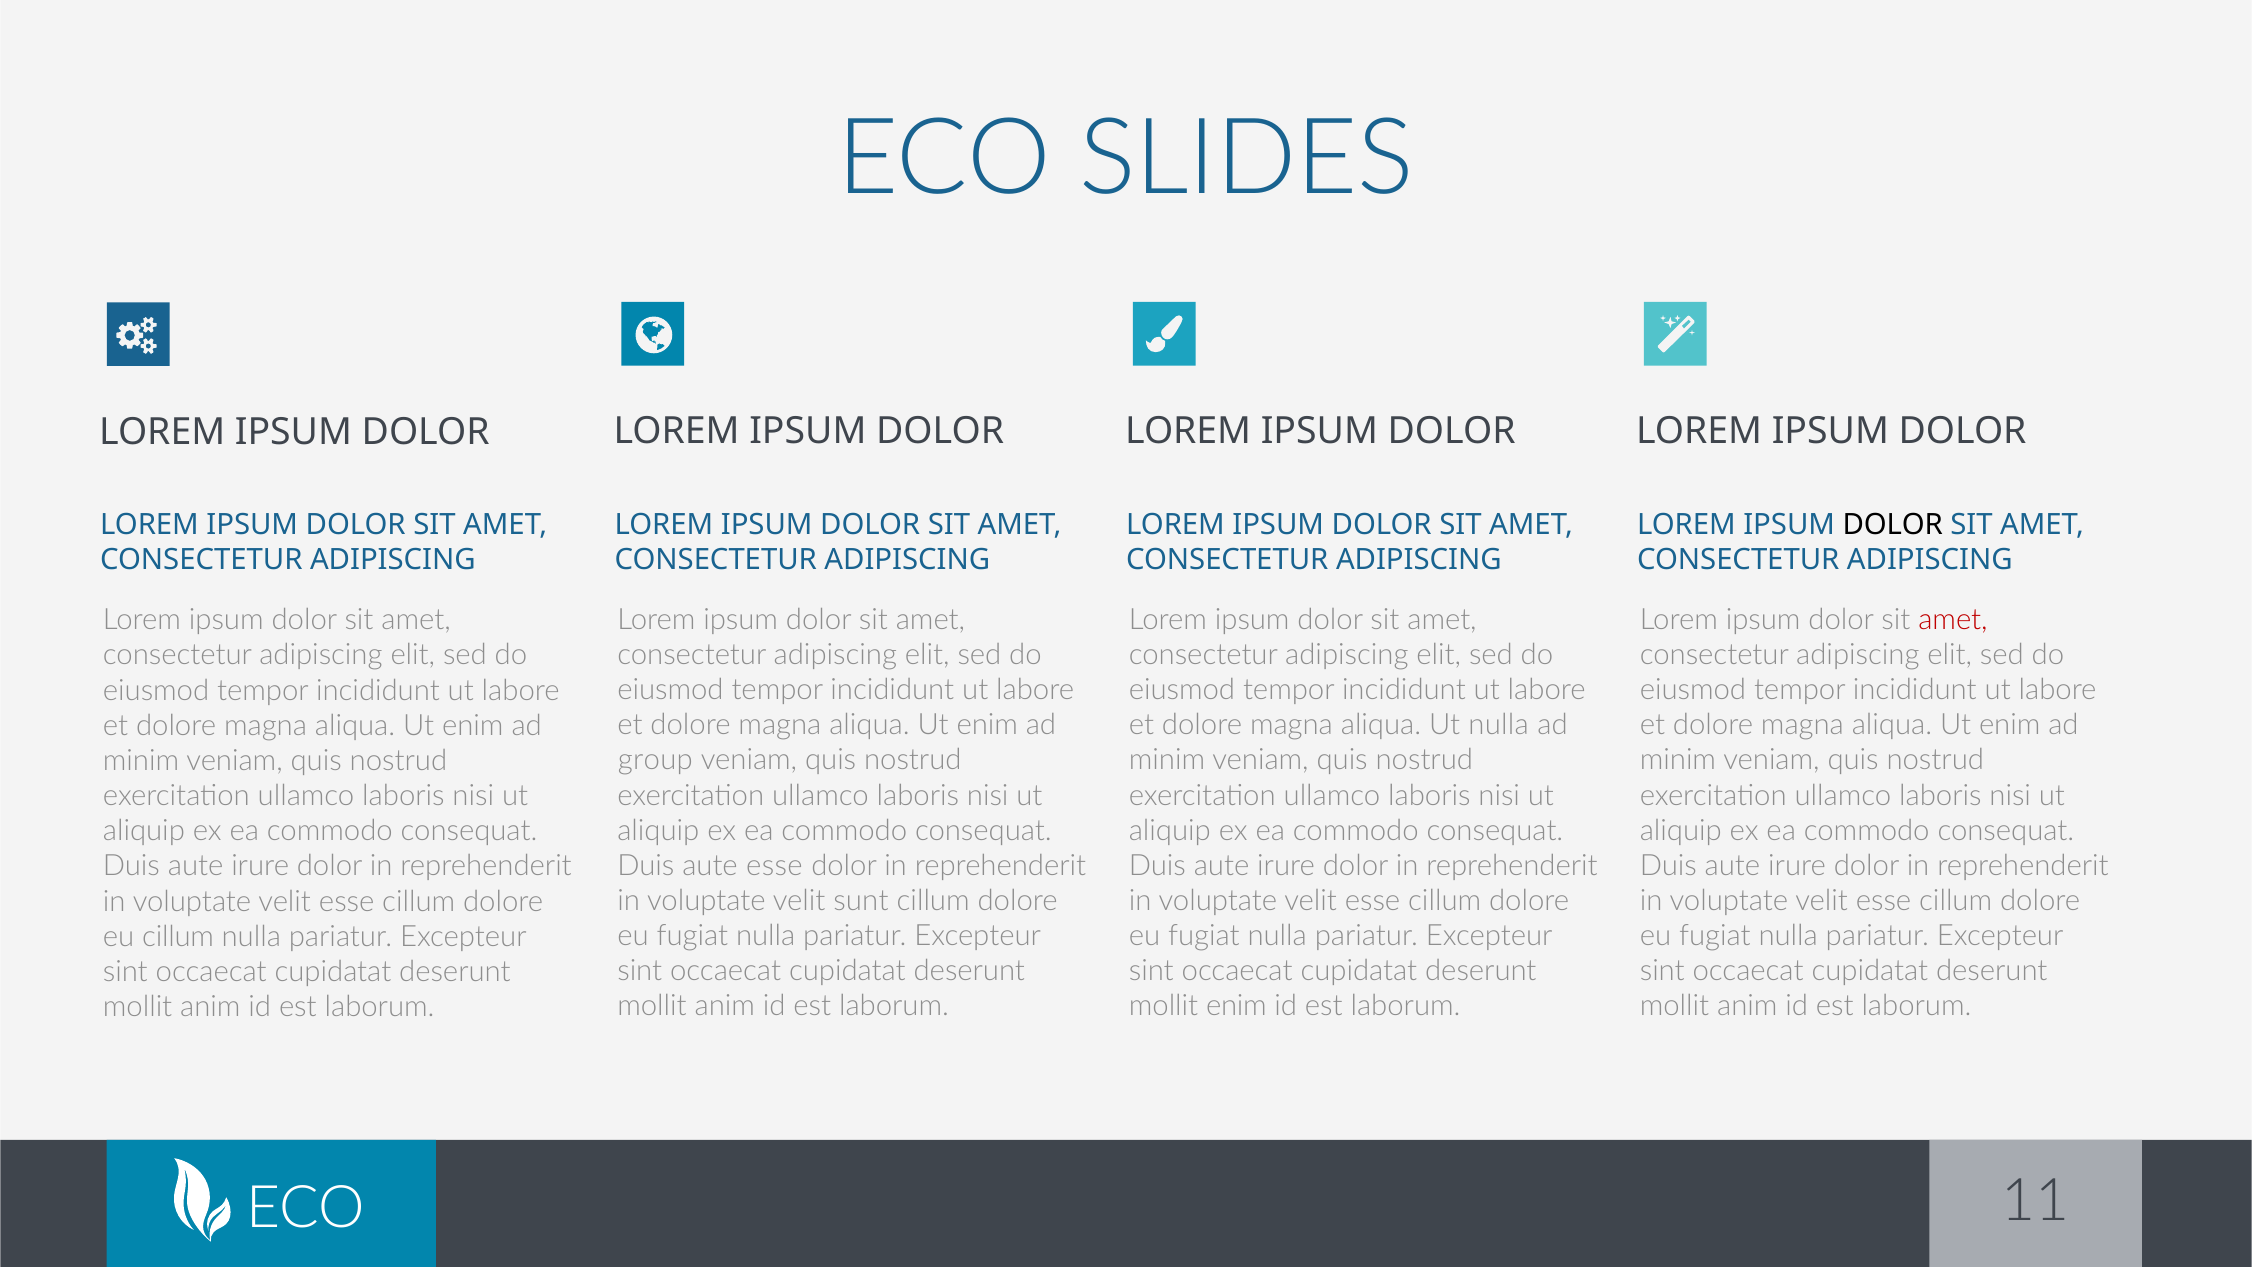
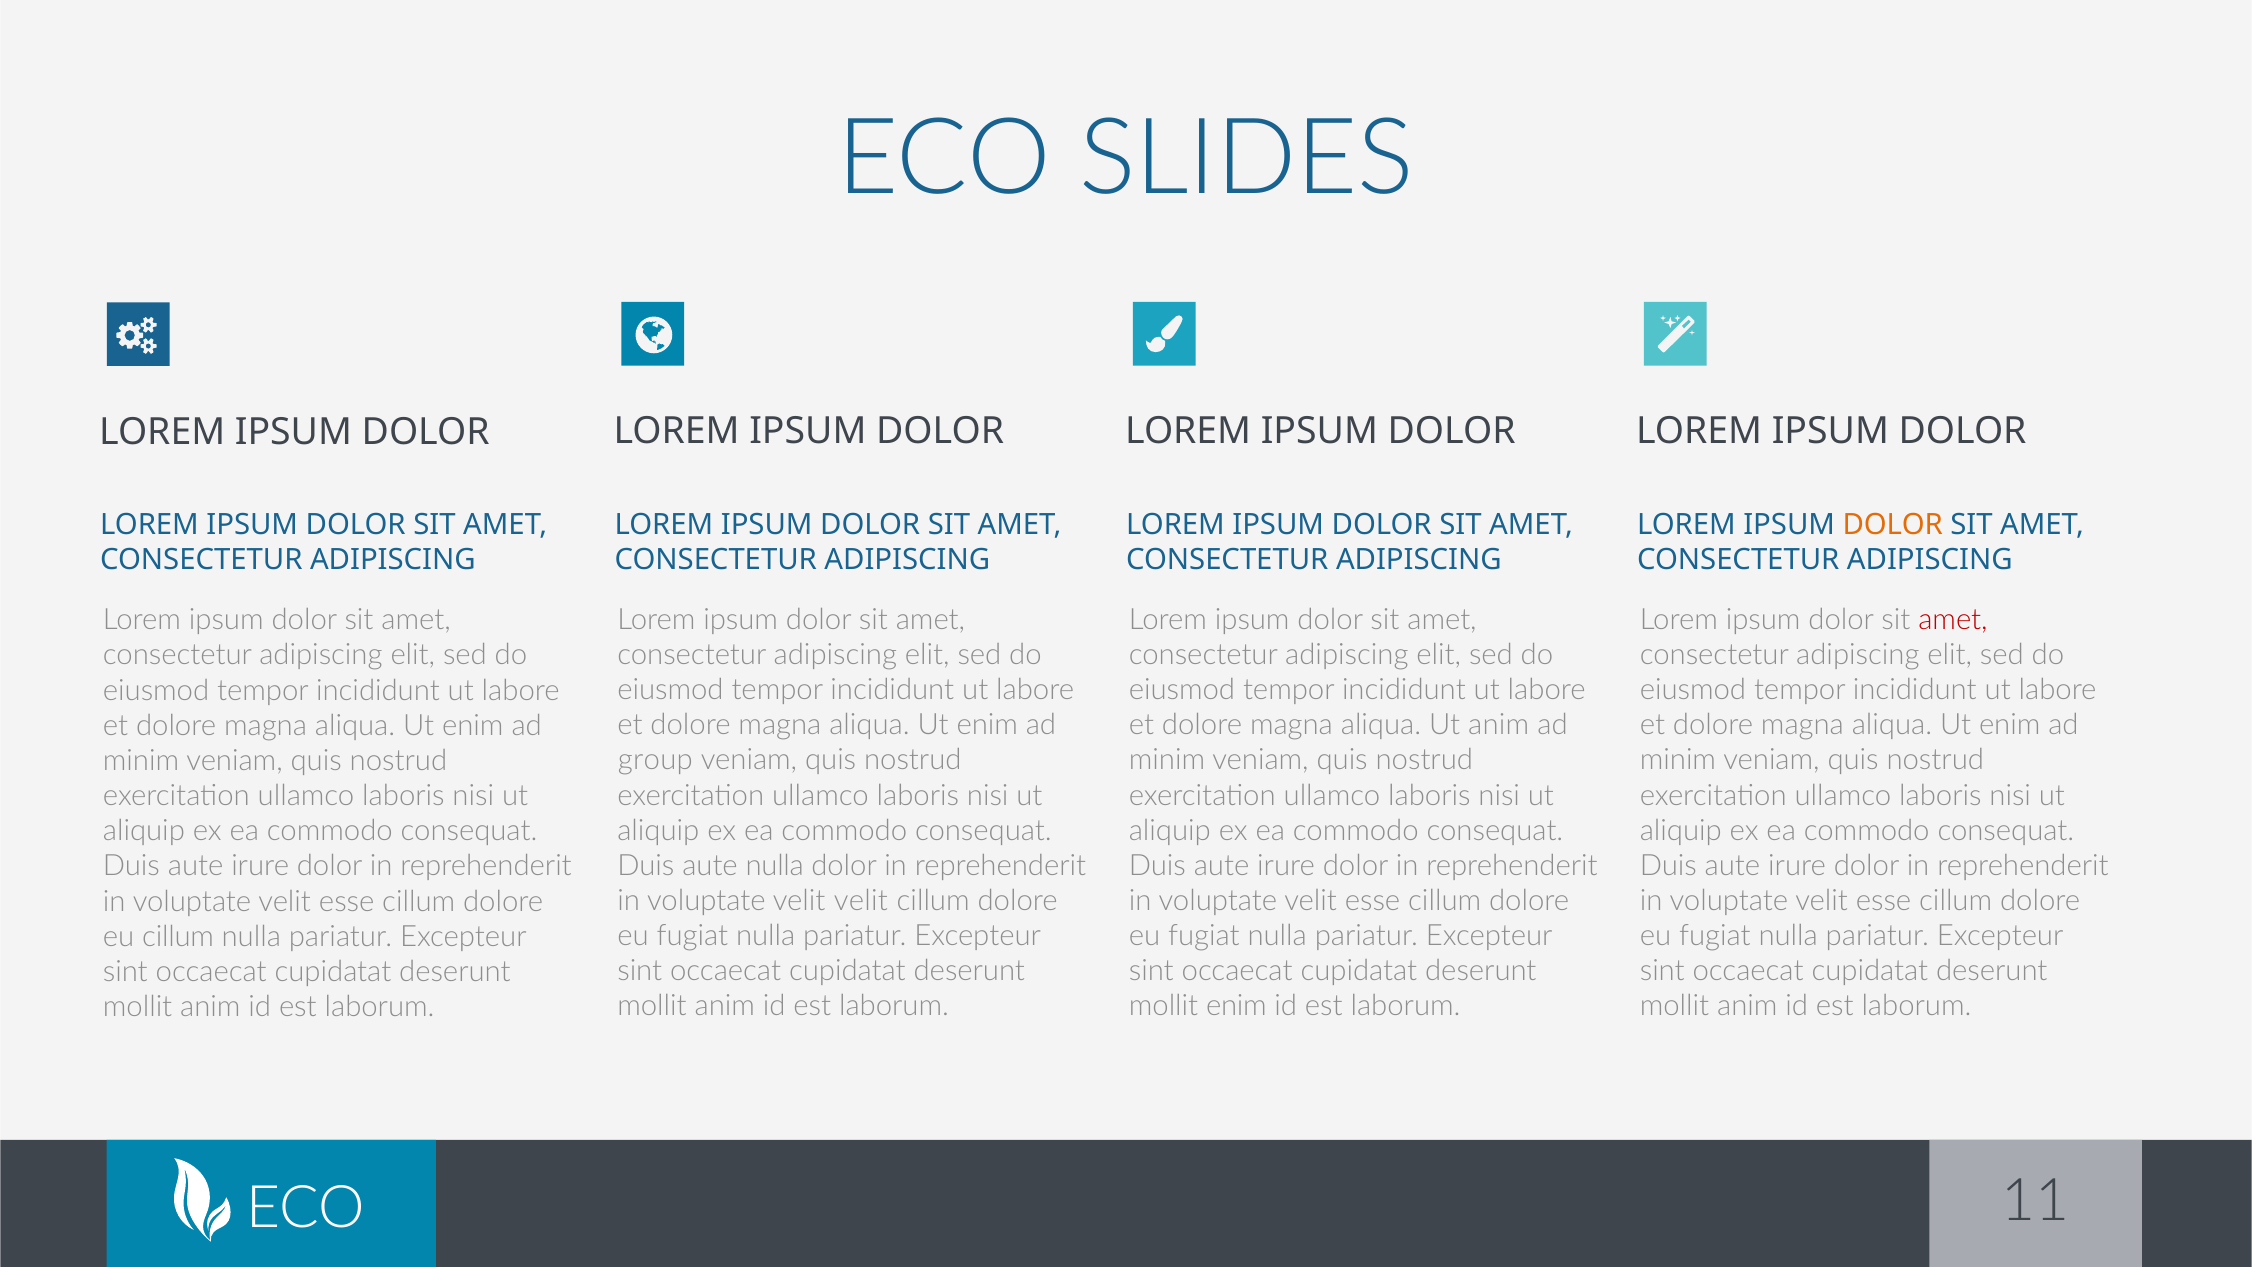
DOLOR colour: black -> orange (1893, 525)
Ut nulla: nulla -> anim (1499, 725)
aute esse: esse -> nulla (775, 866)
velit sunt: sunt -> velit (861, 901)
